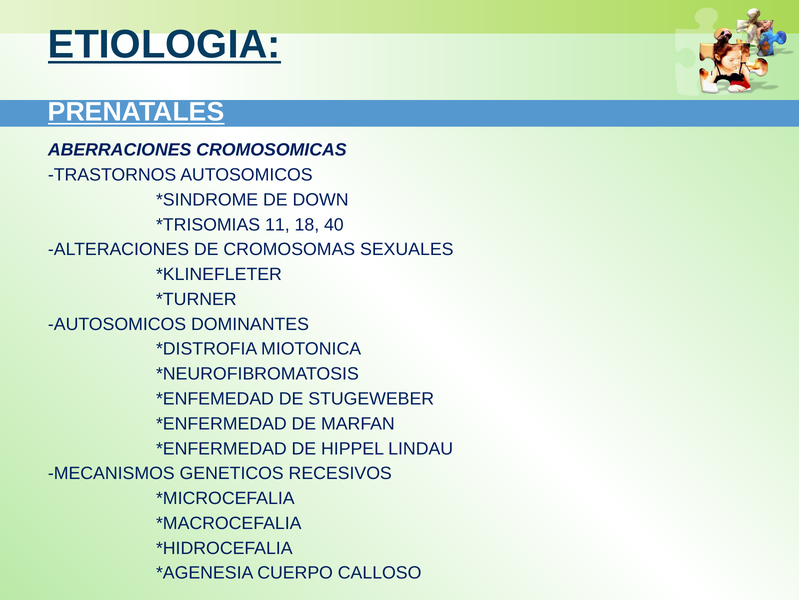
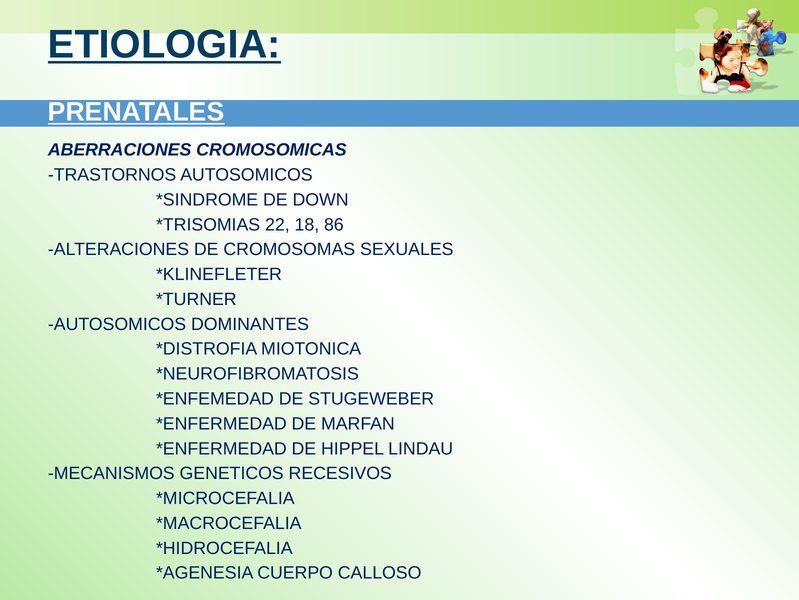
11: 11 -> 22 (277, 224)
40: 40 -> 86 (334, 224)
